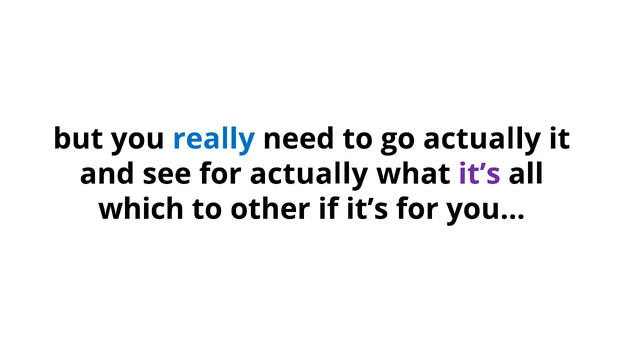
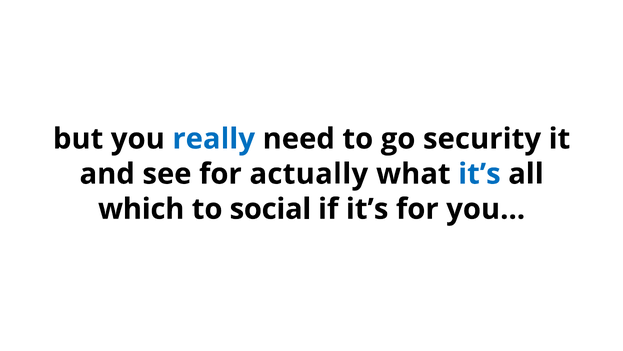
go actually: actually -> security (482, 139)
it’s colour: purple -> blue (479, 174)
other: other -> social (270, 209)
